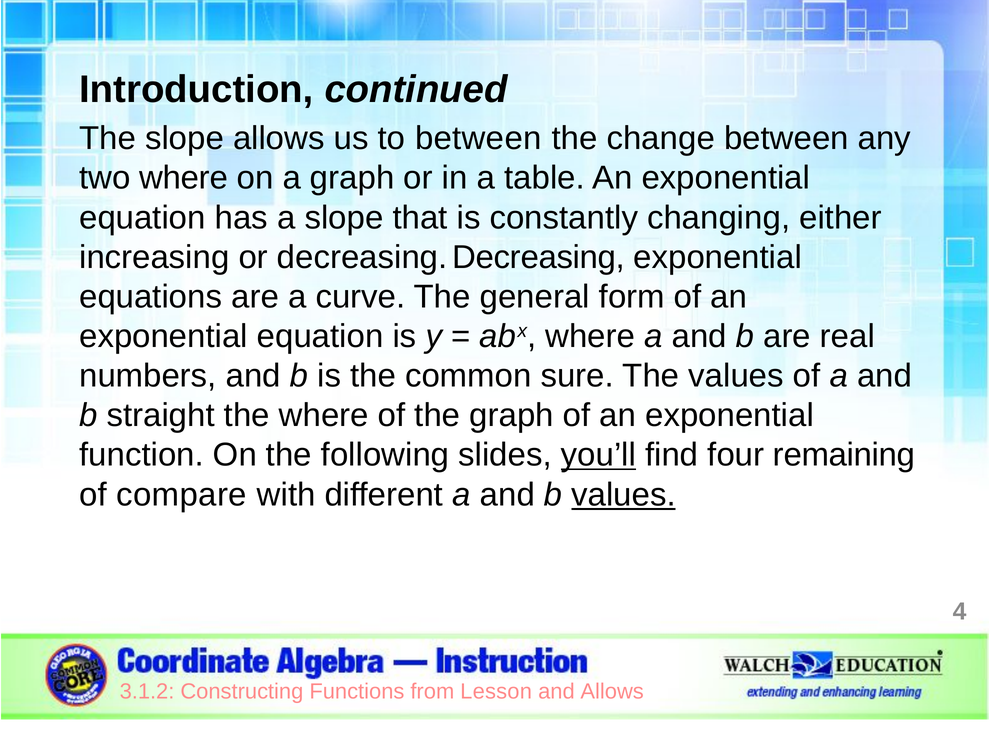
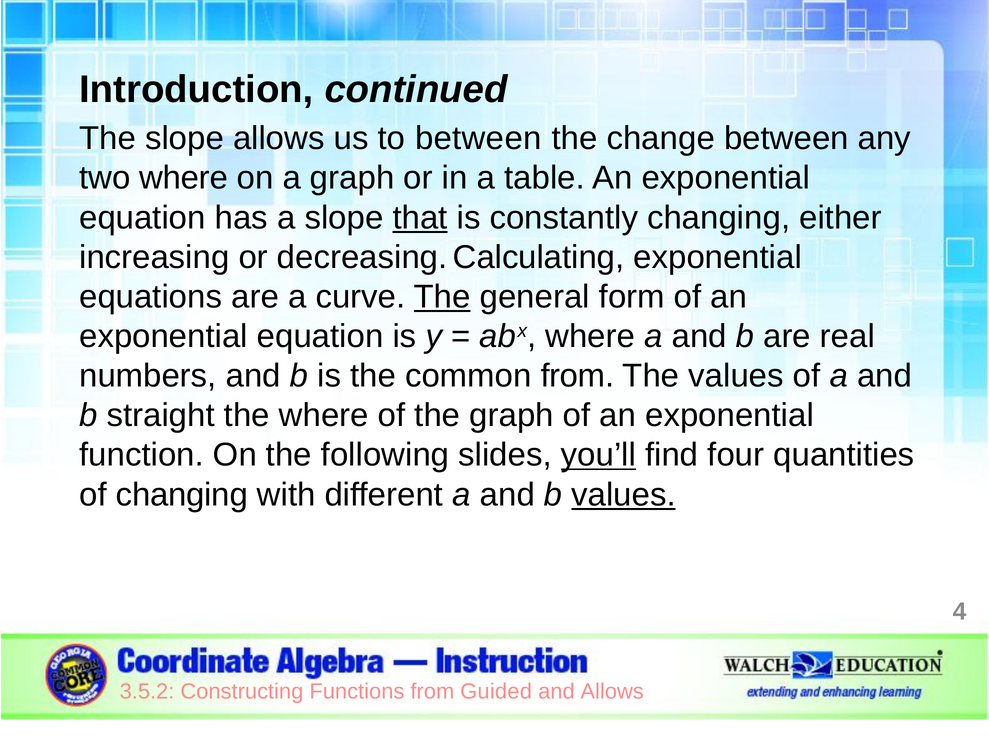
that underline: none -> present (420, 218)
decreasing Decreasing: Decreasing -> Calculating (539, 257)
The underline: none -> present (442, 297)
common sure: sure -> from (577, 376)
remaining: remaining -> quantities (844, 455)
of compare: compare -> changing (182, 494)
3.1.2: 3.1.2 -> 3.5.2 (147, 691)
Lesson: Lesson -> Guided (496, 691)
